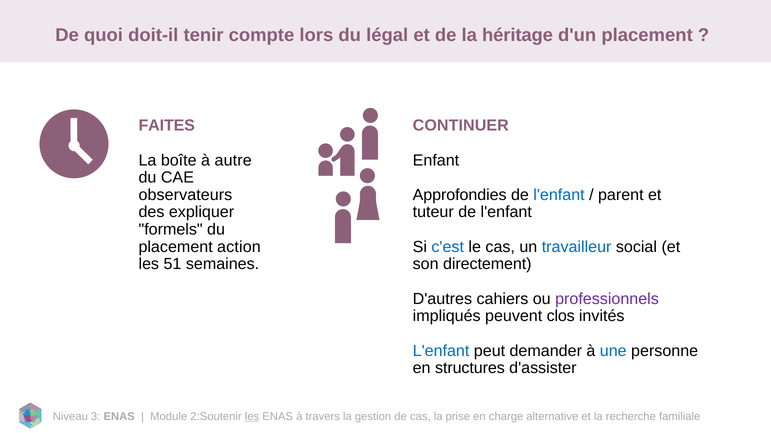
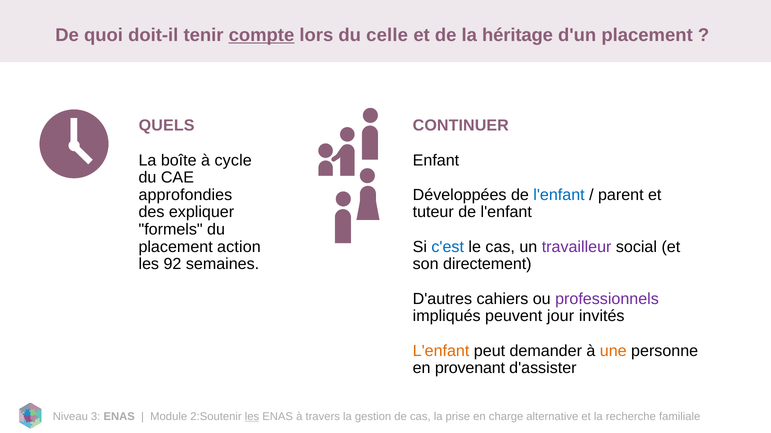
compte underline: none -> present (261, 35)
légal: légal -> celle (387, 35)
FAITES: FAITES -> QUELS (167, 126)
autre: autre -> cycle (233, 160)
observateurs: observateurs -> approfondies (185, 195)
Approfondies: Approfondies -> Développées (460, 195)
travailleur colour: blue -> purple (577, 247)
51: 51 -> 92 (172, 265)
clos: clos -> jour (561, 317)
L'enfant colour: blue -> orange (441, 351)
une colour: blue -> orange (613, 351)
structures: structures -> provenant (470, 369)
